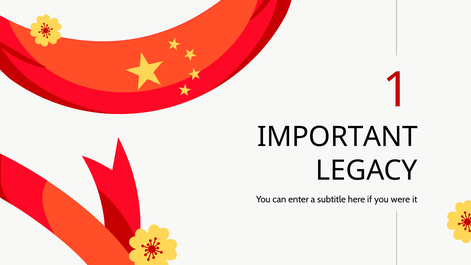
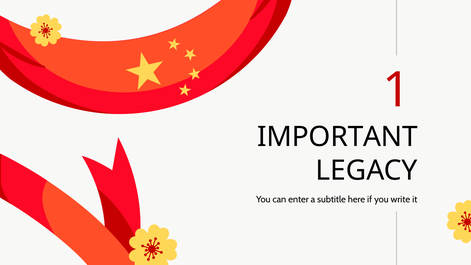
were: were -> write (400, 199)
